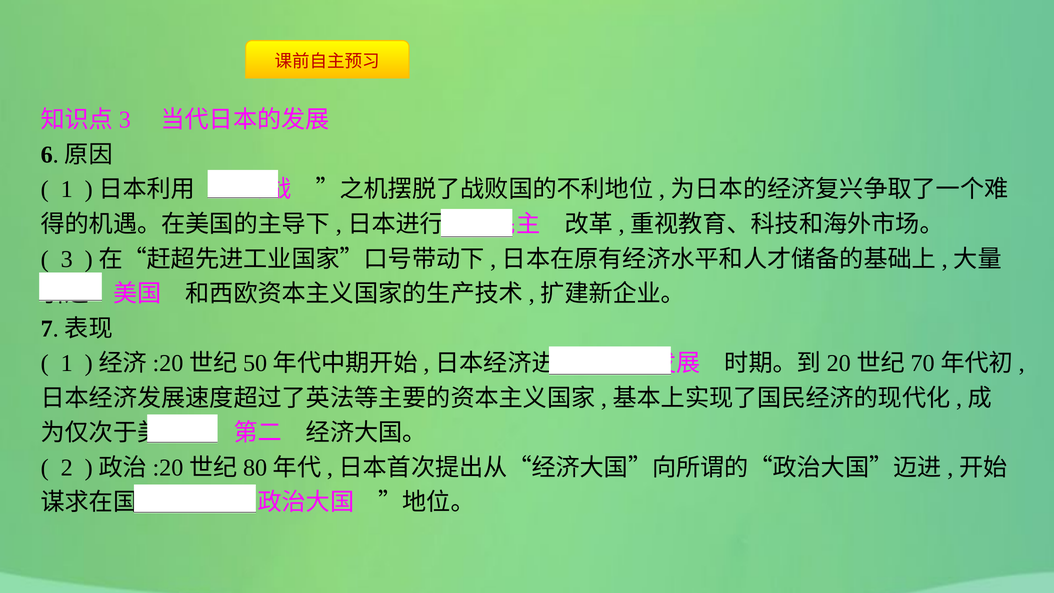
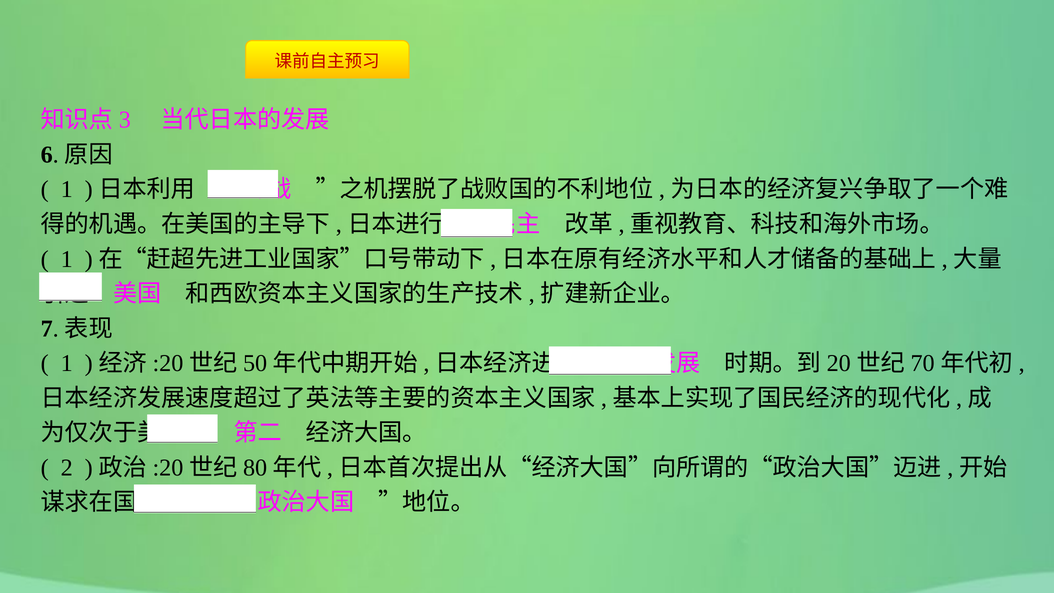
3: 3 -> 1 (67, 259)
